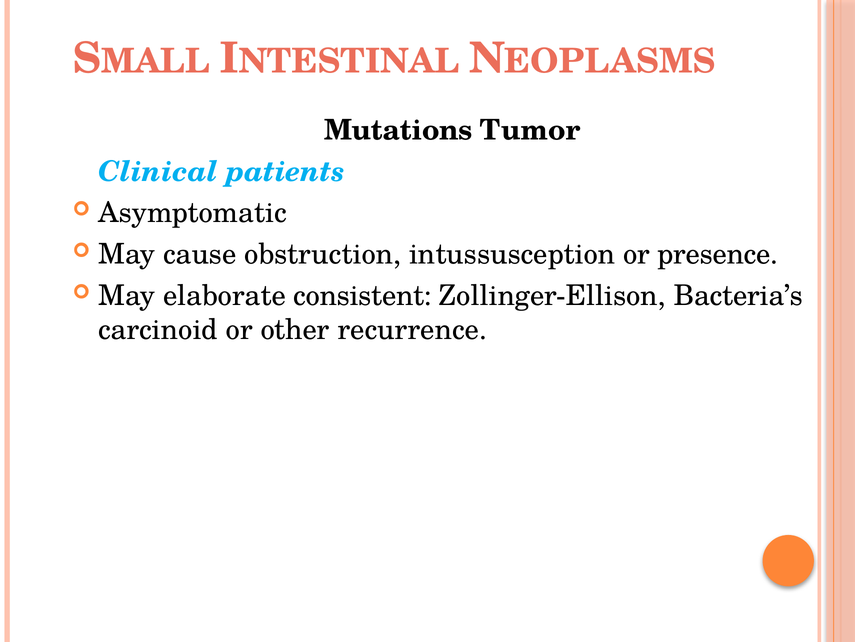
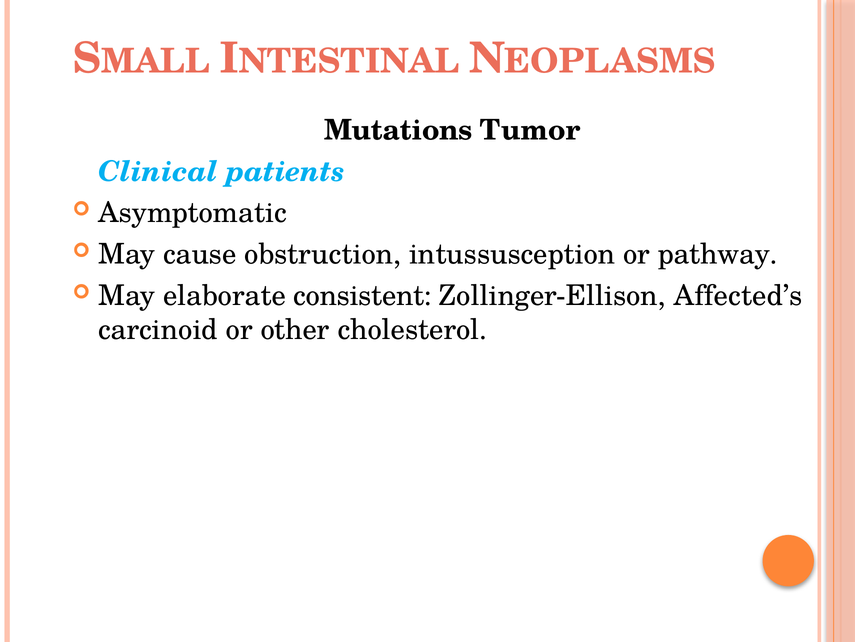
presence: presence -> pathway (718, 254)
Bacteria’s: Bacteria’s -> Affected’s (738, 295)
recurrence: recurrence -> cholesterol (412, 330)
